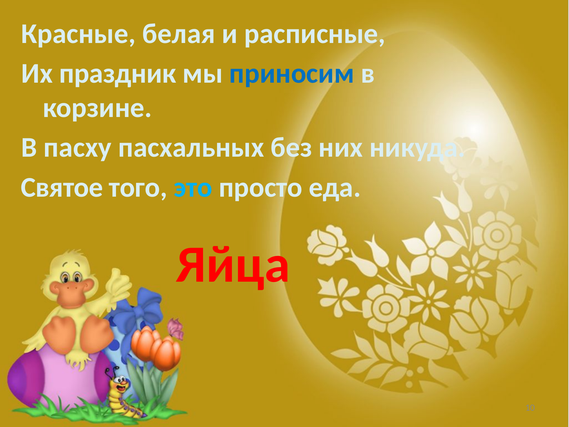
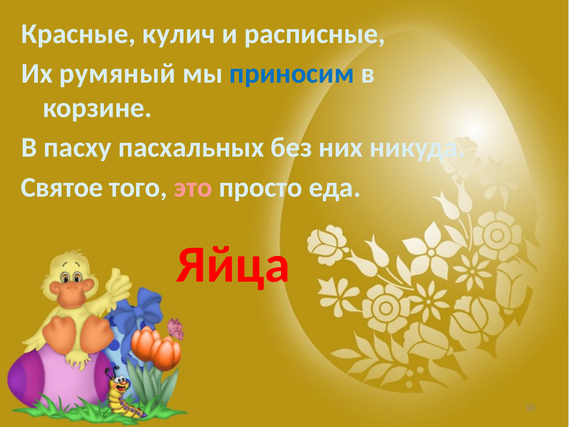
белая: белая -> кулич (179, 34)
праздник: праздник -> румяный (117, 73)
это colour: light blue -> pink (193, 187)
